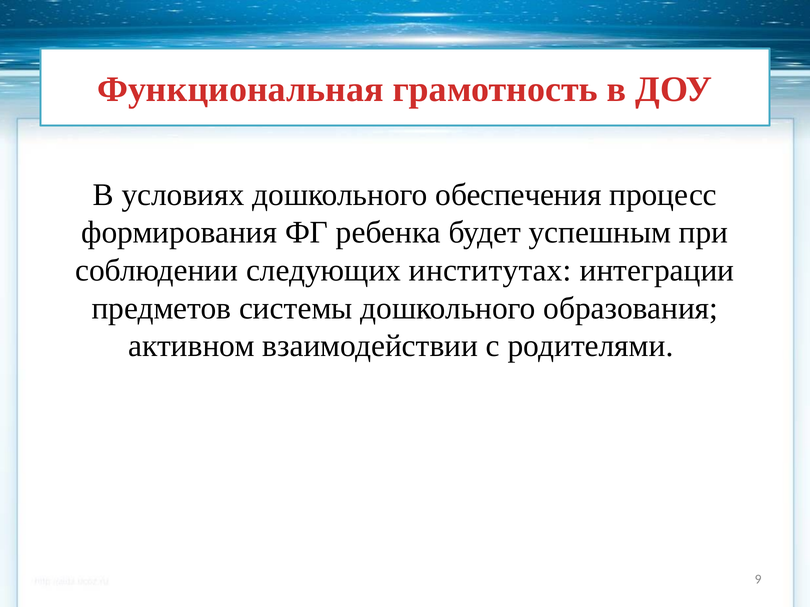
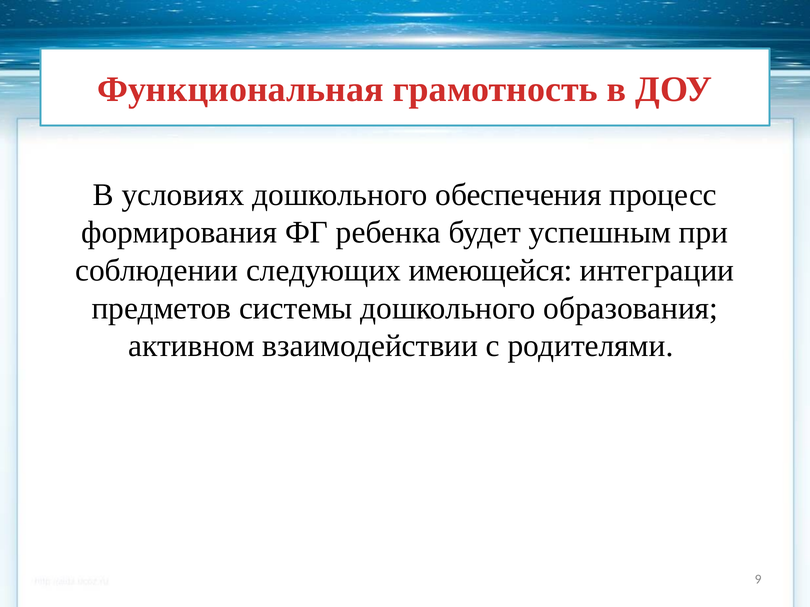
институтах: институтах -> имеющейся (491, 271)
